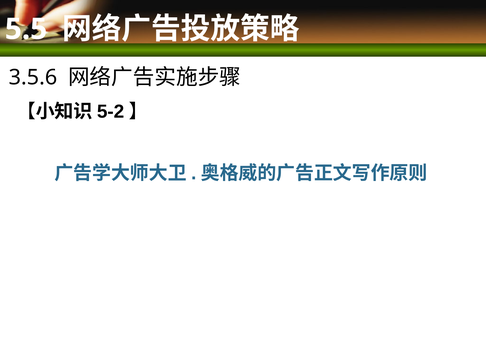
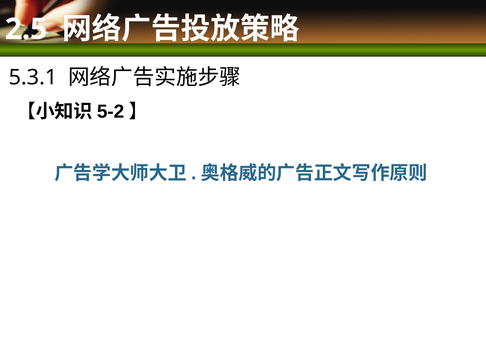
5.5: 5.5 -> 2.5 (26, 29)
3.5.6: 3.5.6 -> 5.3.1 (33, 78)
